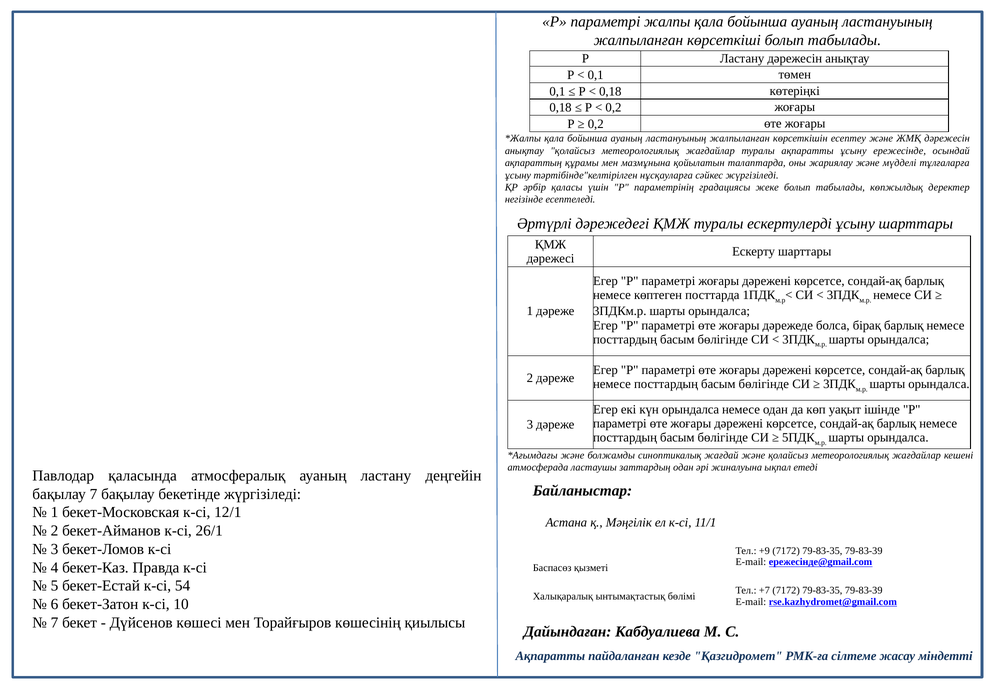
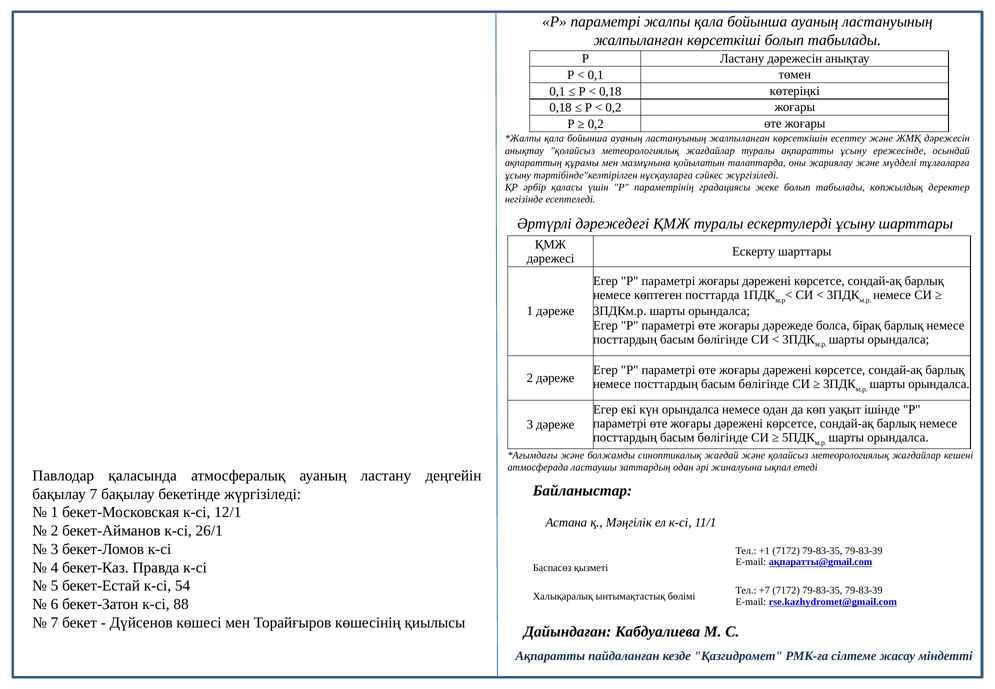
+9: +9 -> +1 (764, 551)
ережесінде@gmail.com: ережесінде@gmail.com -> ақпаратты@gmail.com (821, 562)
10: 10 -> 88 (181, 604)
